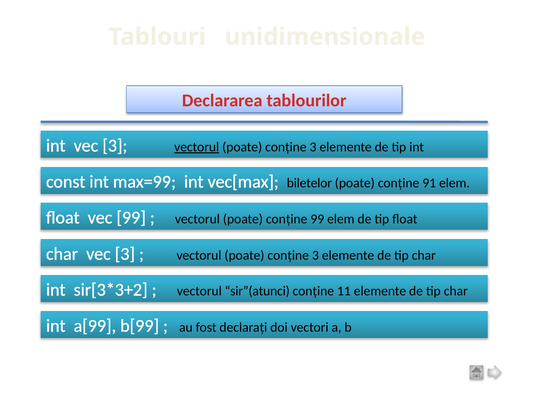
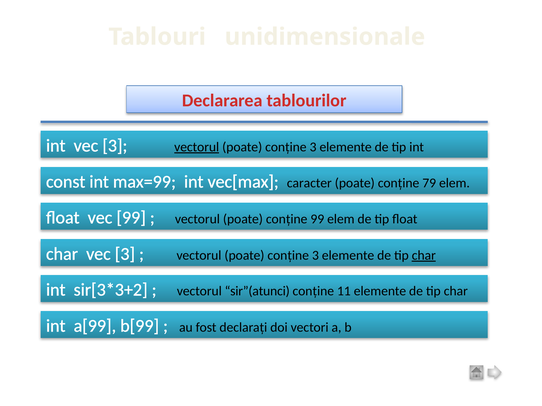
biletelor: biletelor -> caracter (309, 183)
91: 91 -> 79 (429, 183)
char underline: none -> present (424, 256)
